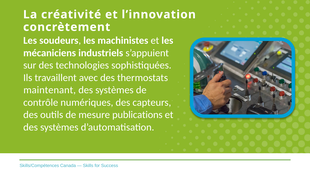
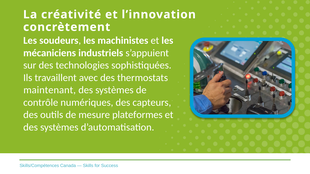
publications: publications -> plateformes (137, 115)
